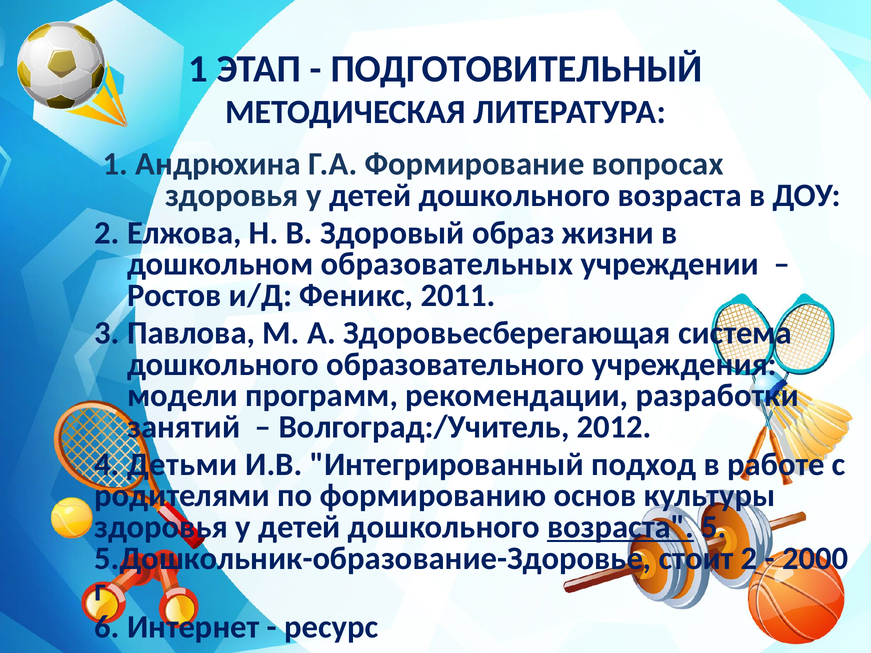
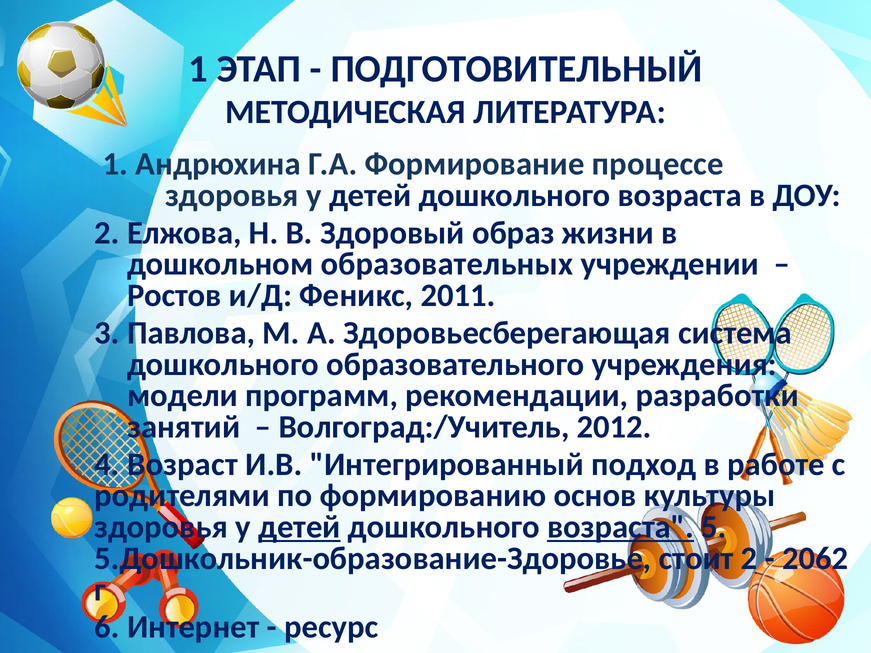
вопросах: вопросах -> процессе (658, 164)
Детьми: Детьми -> Возраст (182, 465)
детей underline: none -> present (299, 527)
2000: 2000 -> 2062 (815, 559)
